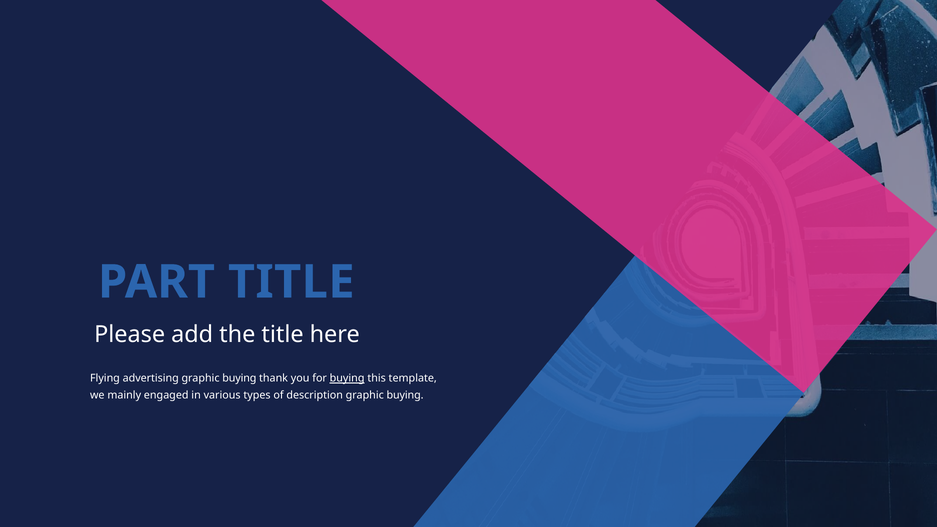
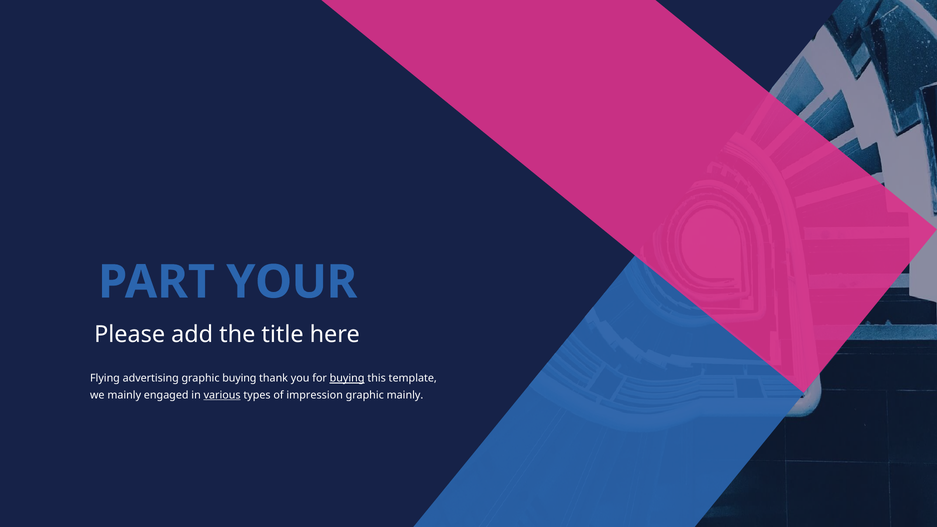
PART TITLE: TITLE -> YOUR (292, 282)
various underline: none -> present (222, 395)
description: description -> impression (315, 395)
buying: buying -> mainly (405, 395)
